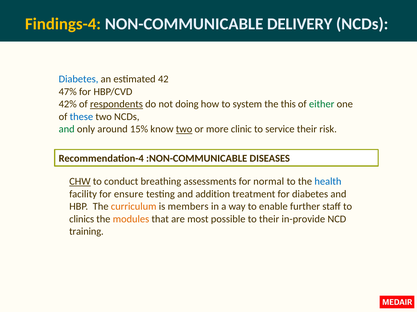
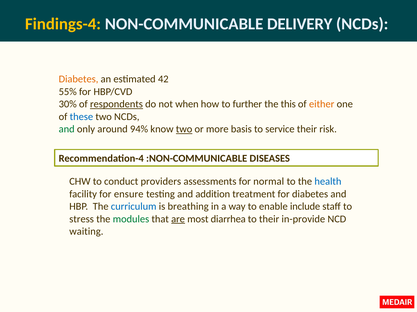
Diabetes colour: blue -> orange (79, 79)
47%: 47% -> 55% (68, 92)
42%: 42% -> 30% (68, 104)
doing: doing -> when (187, 104)
system: system -> further (247, 104)
either colour: green -> orange (322, 104)
15%: 15% -> 94% (139, 129)
clinic: clinic -> basis (241, 129)
CHW underline: present -> none (80, 182)
breathing: breathing -> providers (161, 182)
curriculum colour: orange -> blue (134, 207)
members: members -> breathing (188, 207)
further: further -> include (305, 207)
clinics: clinics -> stress (82, 219)
modules colour: orange -> green (131, 219)
are underline: none -> present (178, 219)
possible: possible -> diarrhea (228, 219)
training: training -> waiting (86, 232)
